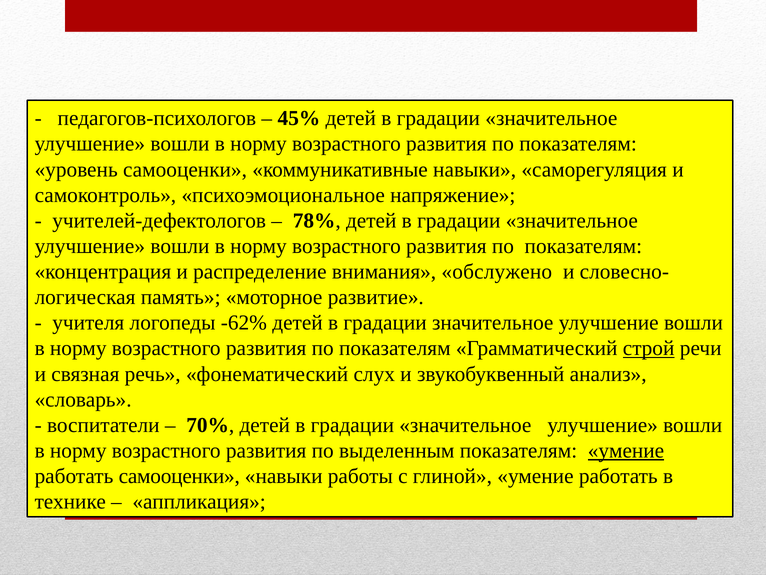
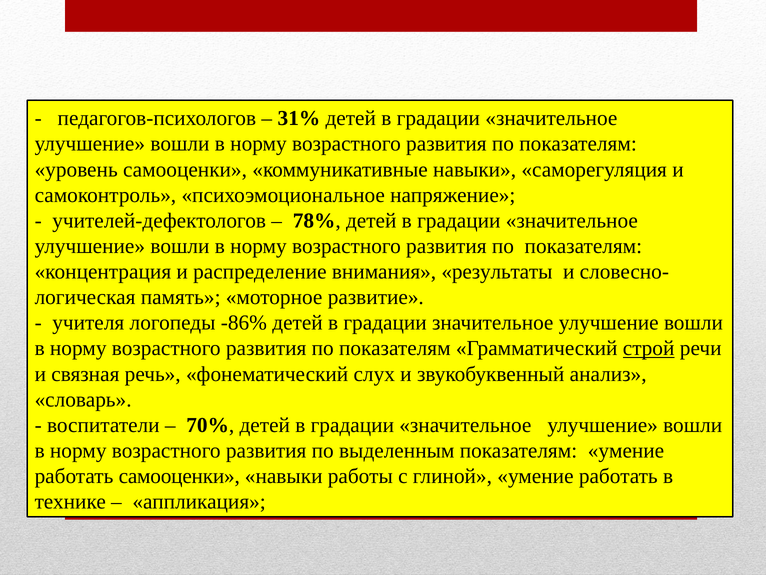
45%: 45% -> 31% (299, 118)
обслужено: обслужено -> результаты (497, 272)
-62%: -62% -> -86% (244, 323)
умение underline: present -> none (626, 450)
